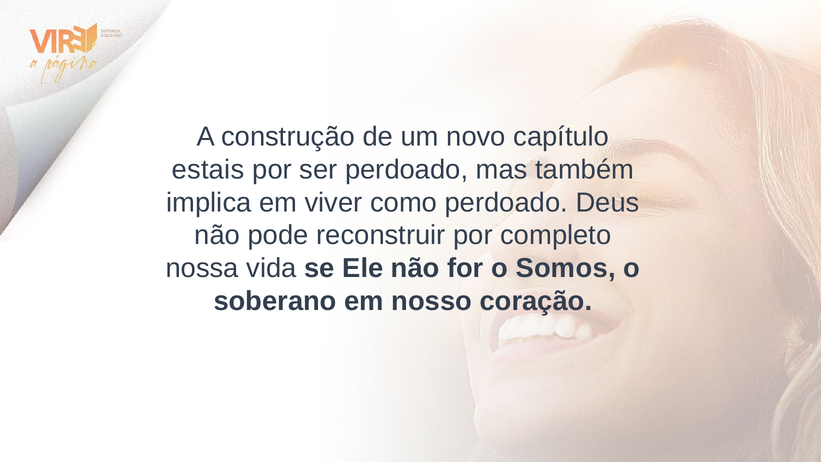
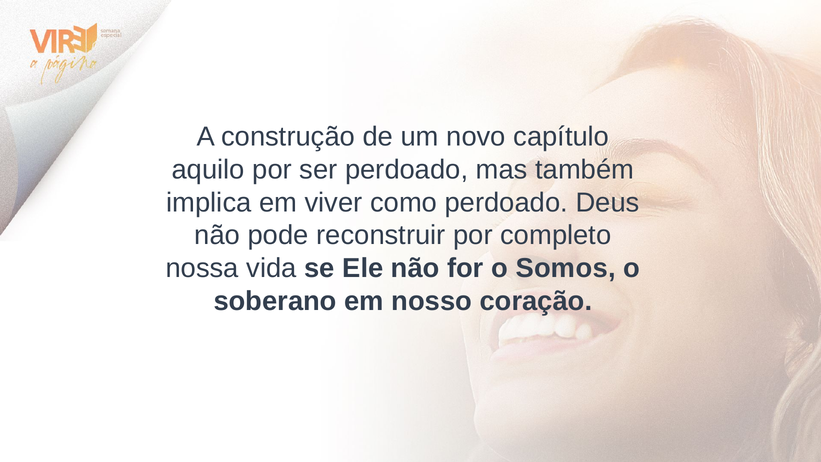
estais: estais -> aquilo (208, 170)
